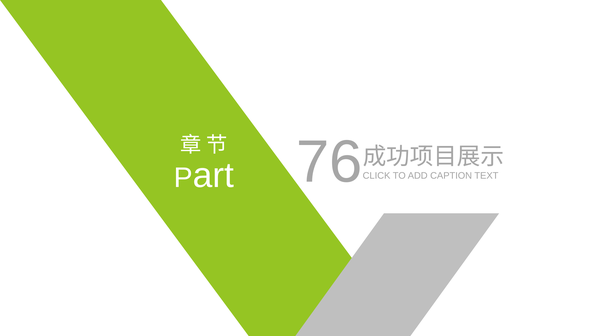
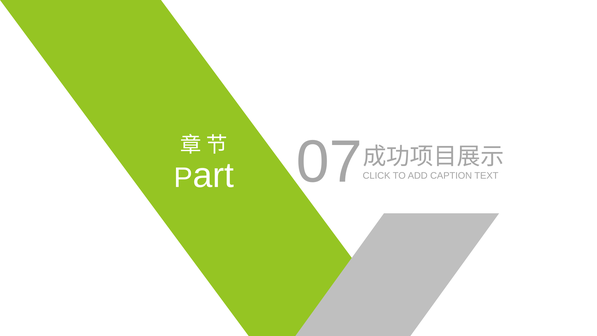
76: 76 -> 07 (329, 162)
